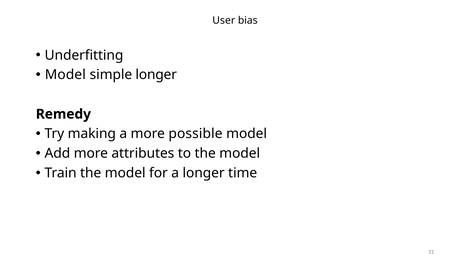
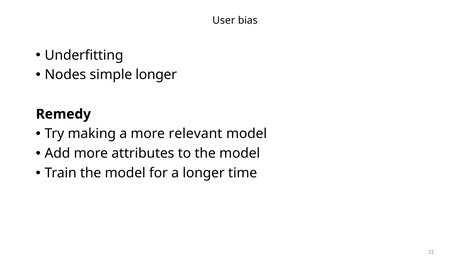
Model: Model -> Nodes (65, 75)
possible: possible -> relevant (196, 134)
